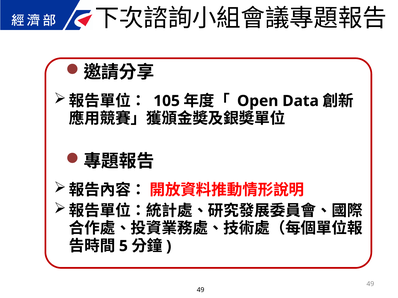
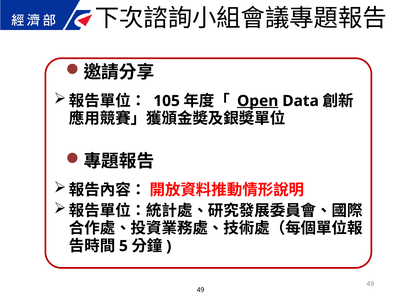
Open underline: none -> present (258, 101)
